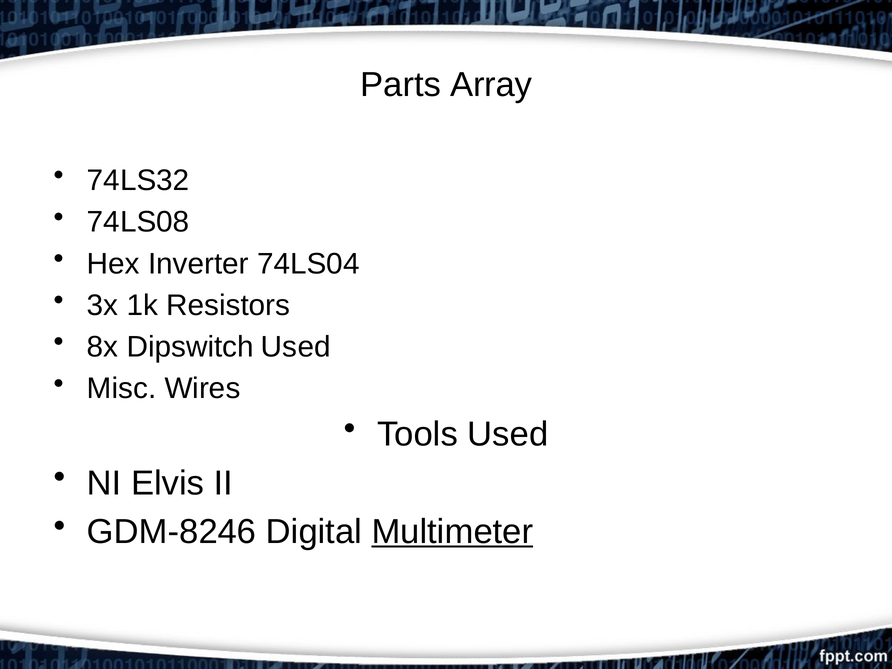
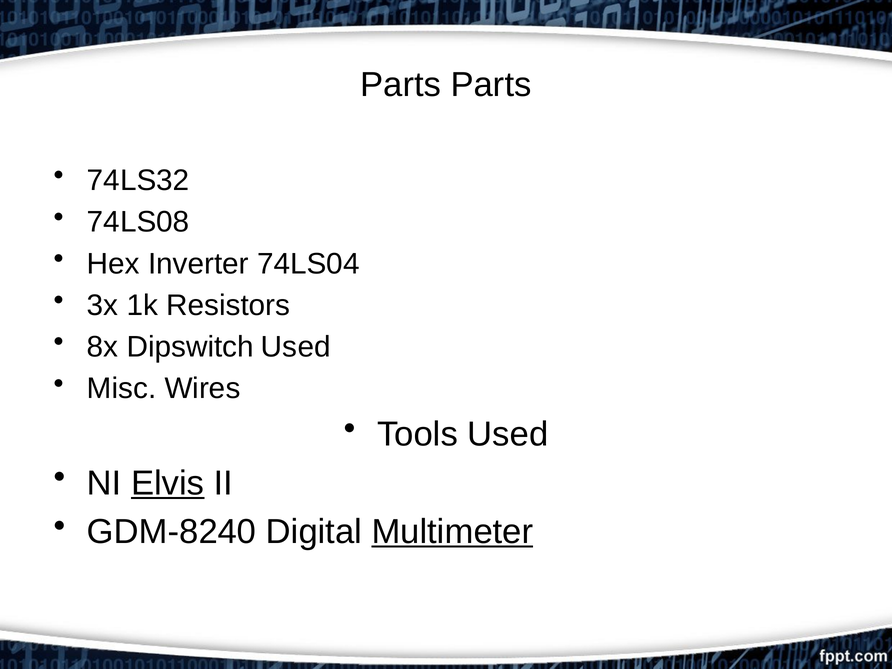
Parts Array: Array -> Parts (491, 85)
Elvis underline: none -> present (168, 483)
GDM-8246: GDM-8246 -> GDM-8240 (172, 532)
